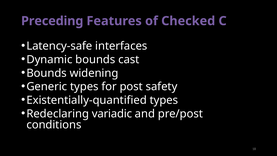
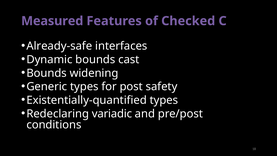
Preceding: Preceding -> Measured (52, 21)
Latency-safe: Latency-safe -> Already-safe (59, 46)
